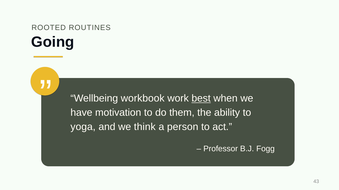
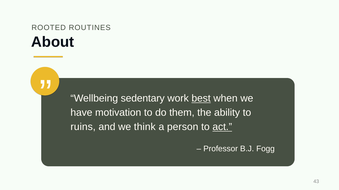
Going: Going -> About (53, 42)
workbook: workbook -> sedentary (143, 99)
yoga: yoga -> ruins (83, 127)
act underline: none -> present (222, 127)
